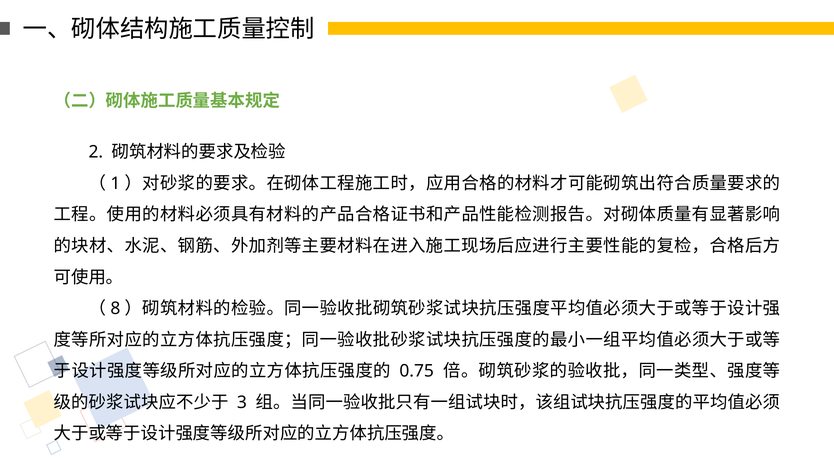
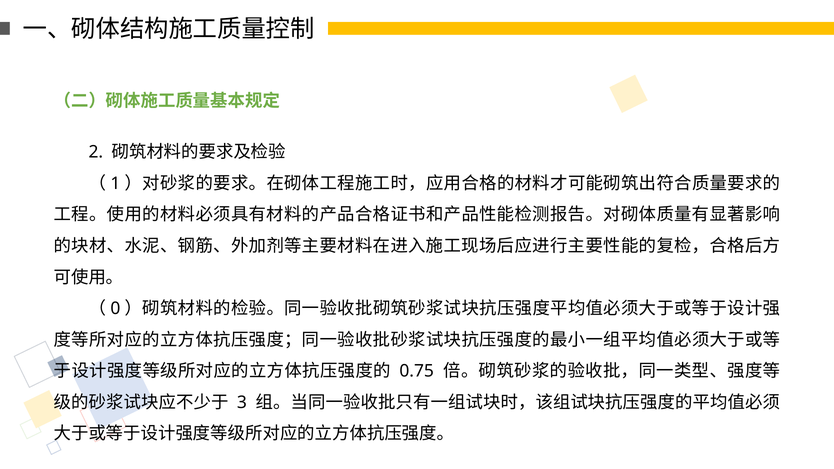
8: 8 -> 0 (115, 309)
